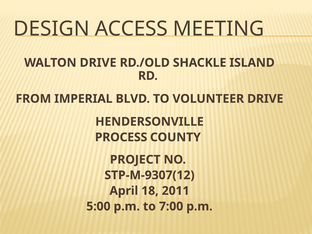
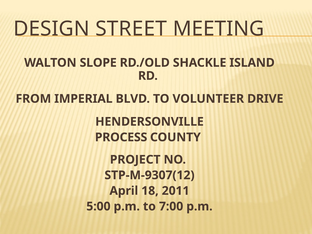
ACCESS: ACCESS -> STREET (131, 29)
WALTON DRIVE: DRIVE -> SLOPE (98, 63)
